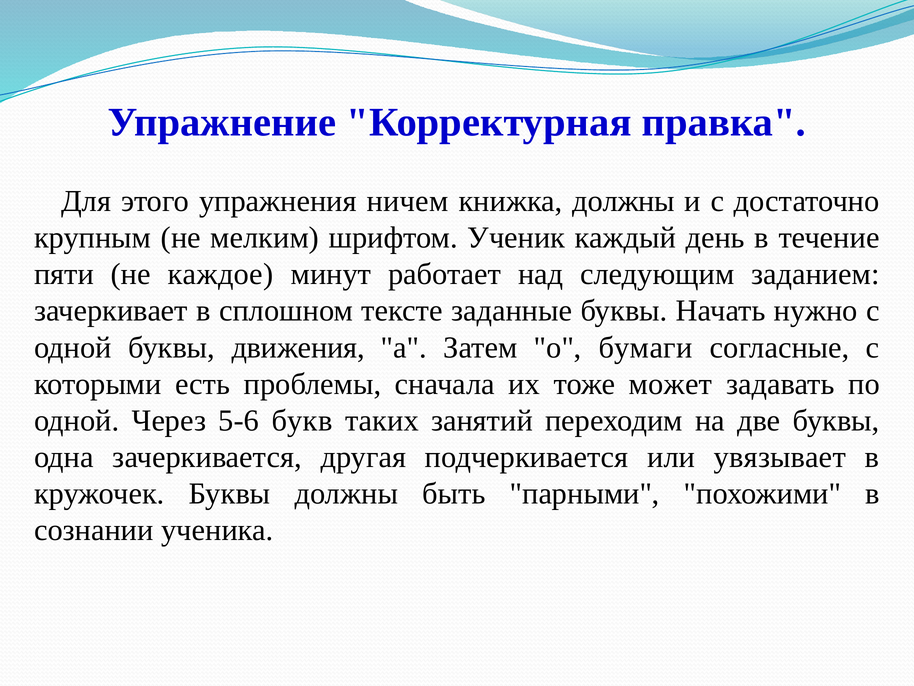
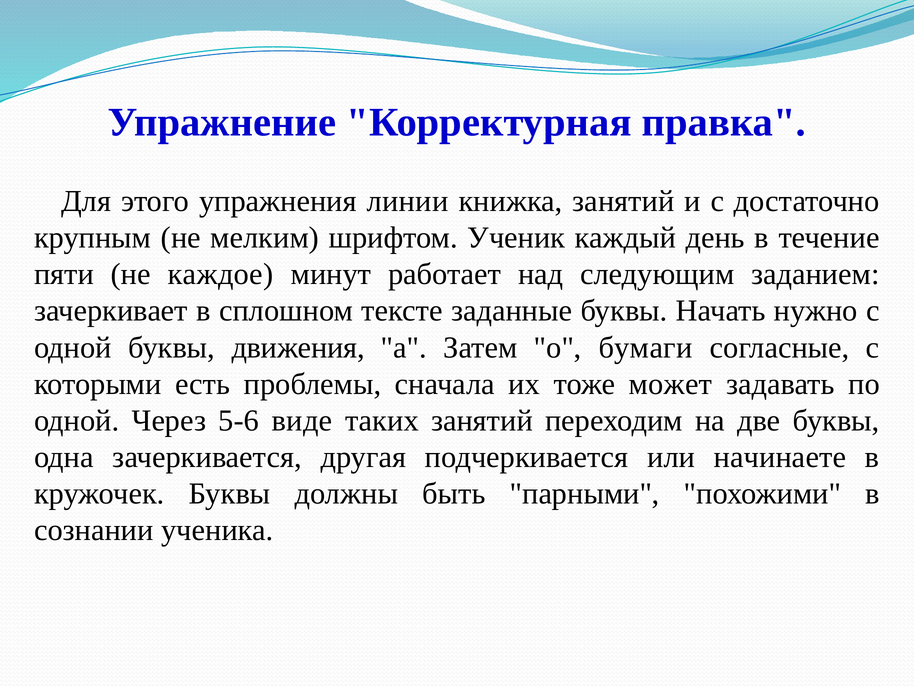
ничем: ничем -> линии (408, 201)
книжка должны: должны -> занятий (623, 201)
букв: букв -> виде (302, 420)
увязывает: увязывает -> начинаете (780, 457)
